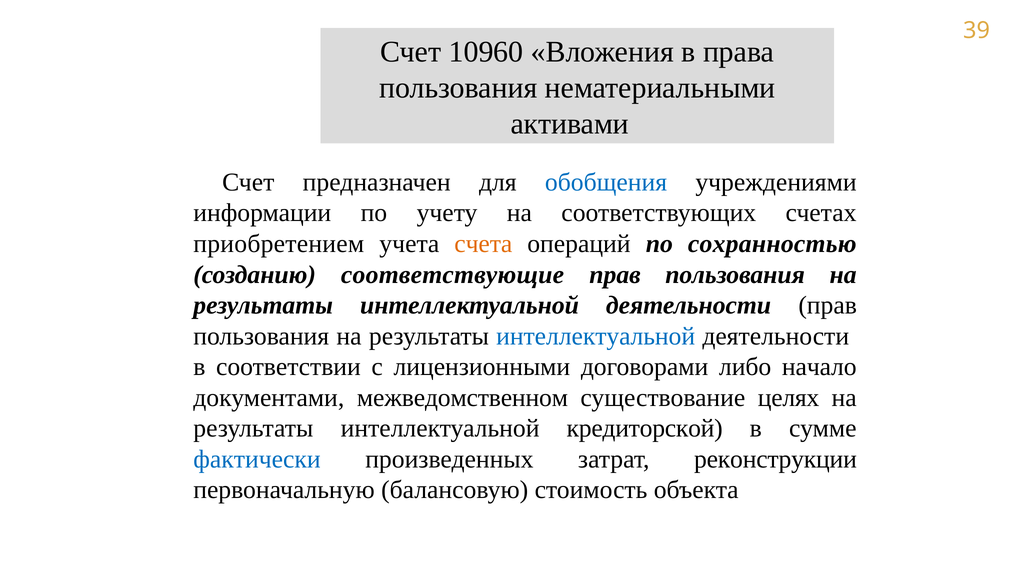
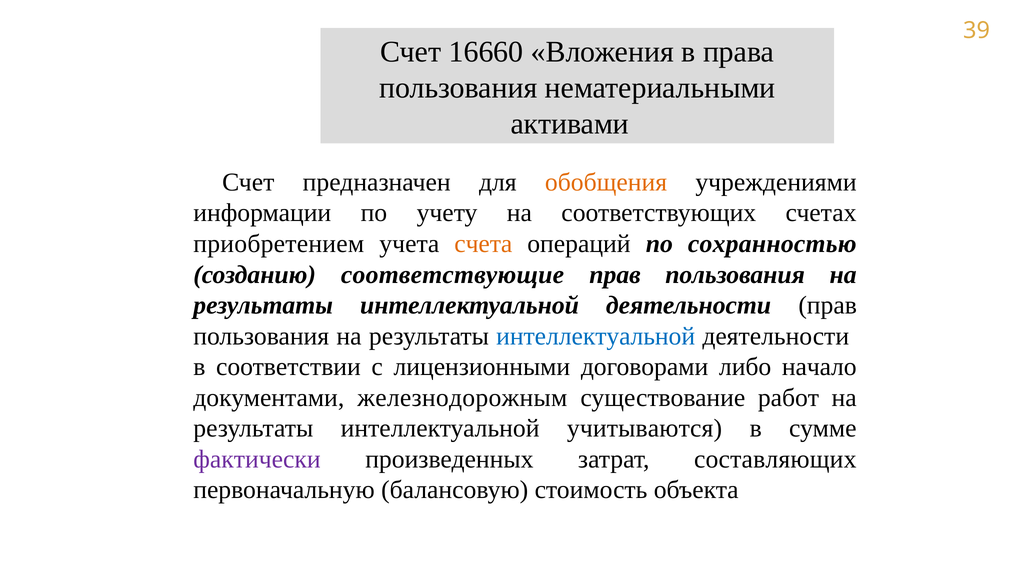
10960: 10960 -> 16660 (486, 52)
обобщения colour: blue -> orange (606, 182)
межведомственном: межведомственном -> железнодорожным (462, 398)
целях: целях -> работ (788, 398)
кредиторской: кредиторской -> учитываются (644, 429)
фактически colour: blue -> purple (257, 459)
реконструкции: реконструкции -> составляющих (775, 459)
